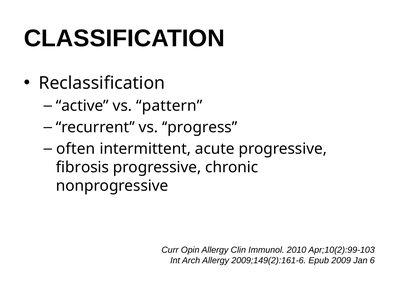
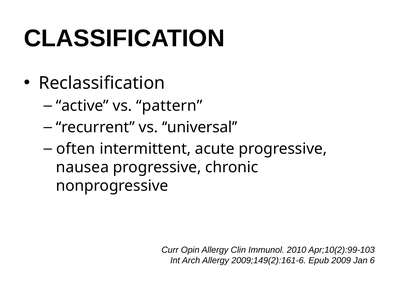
progress: progress -> universal (200, 127)
fibrosis: fibrosis -> nausea (82, 167)
